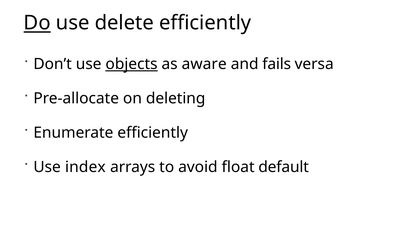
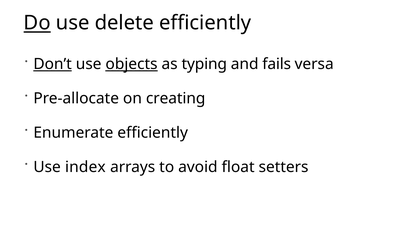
Don’t underline: none -> present (53, 64)
aware: aware -> typing (204, 64)
deleting: deleting -> creating (176, 99)
default: default -> setters (284, 167)
